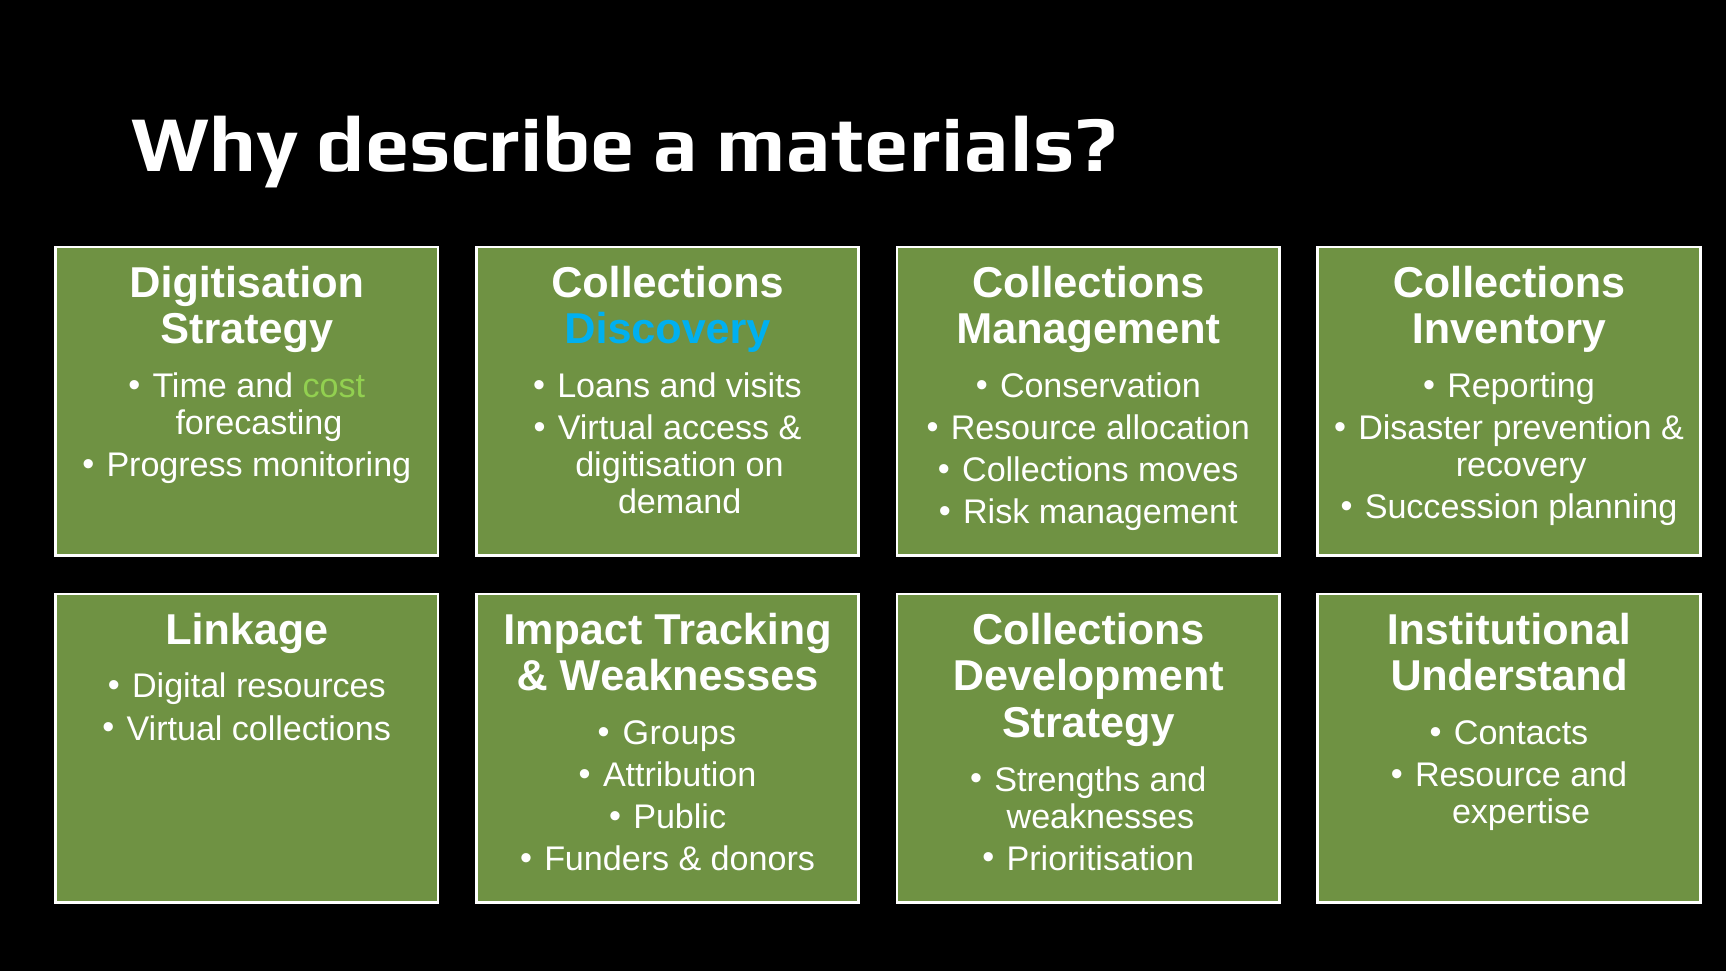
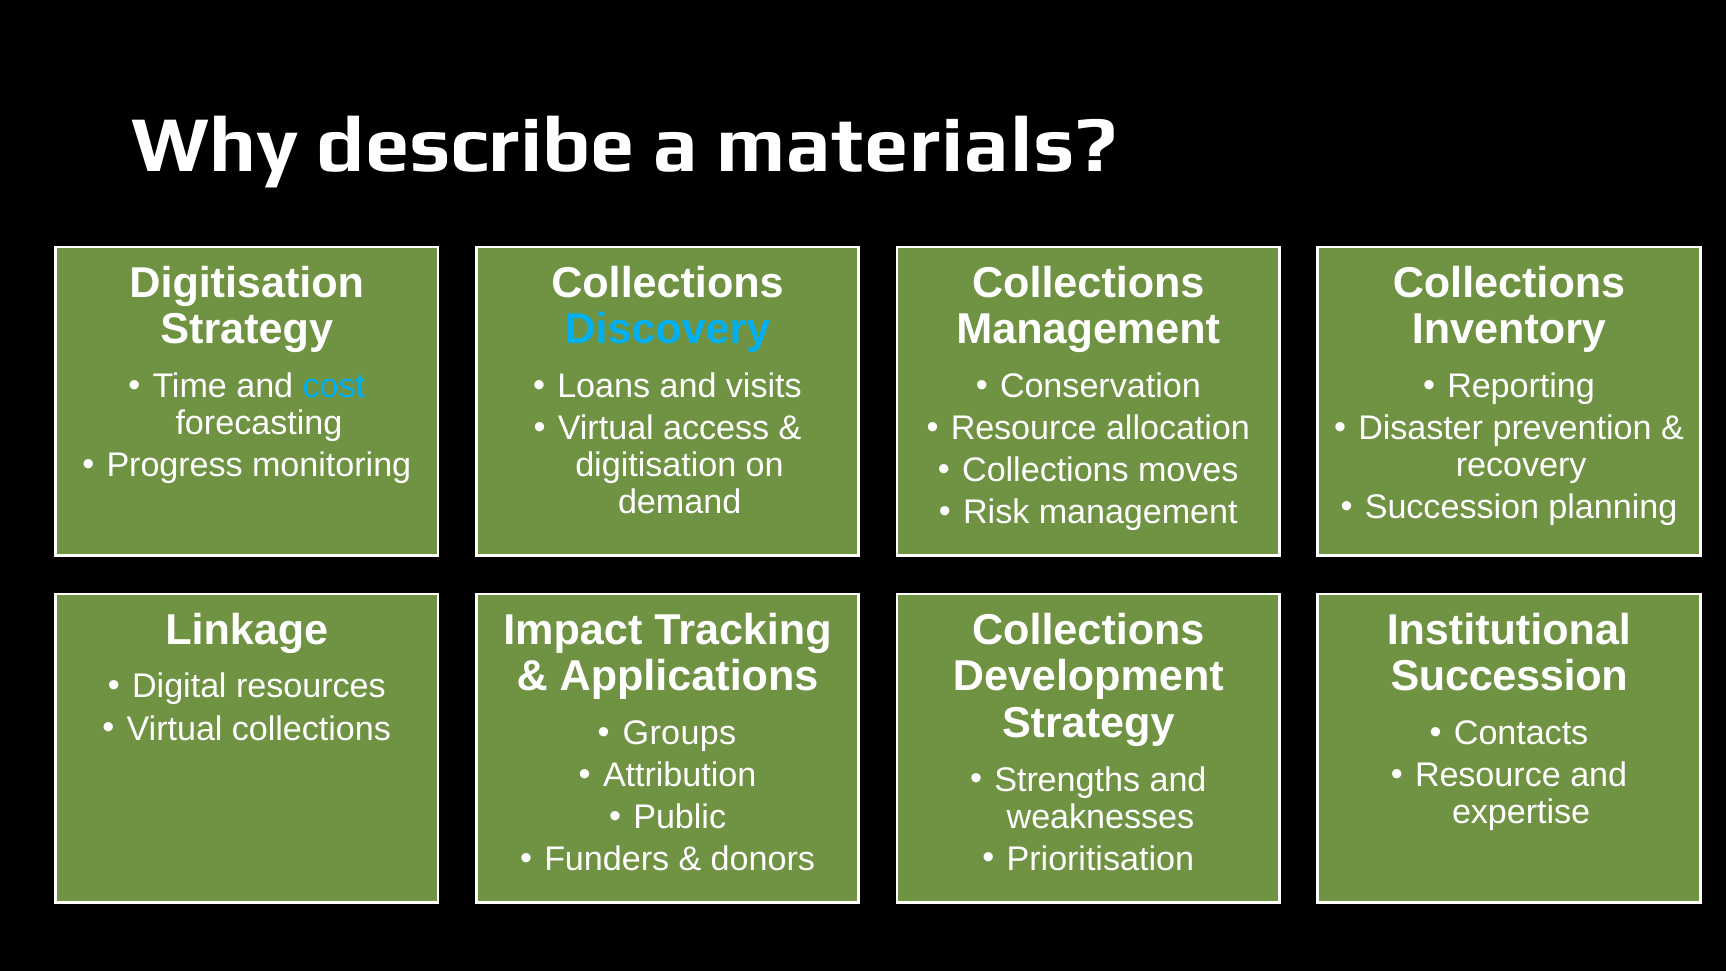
cost colour: light green -> light blue (334, 386)
Weaknesses: Weaknesses -> Applications (689, 676)
Understand: Understand -> Succession (1509, 676)
